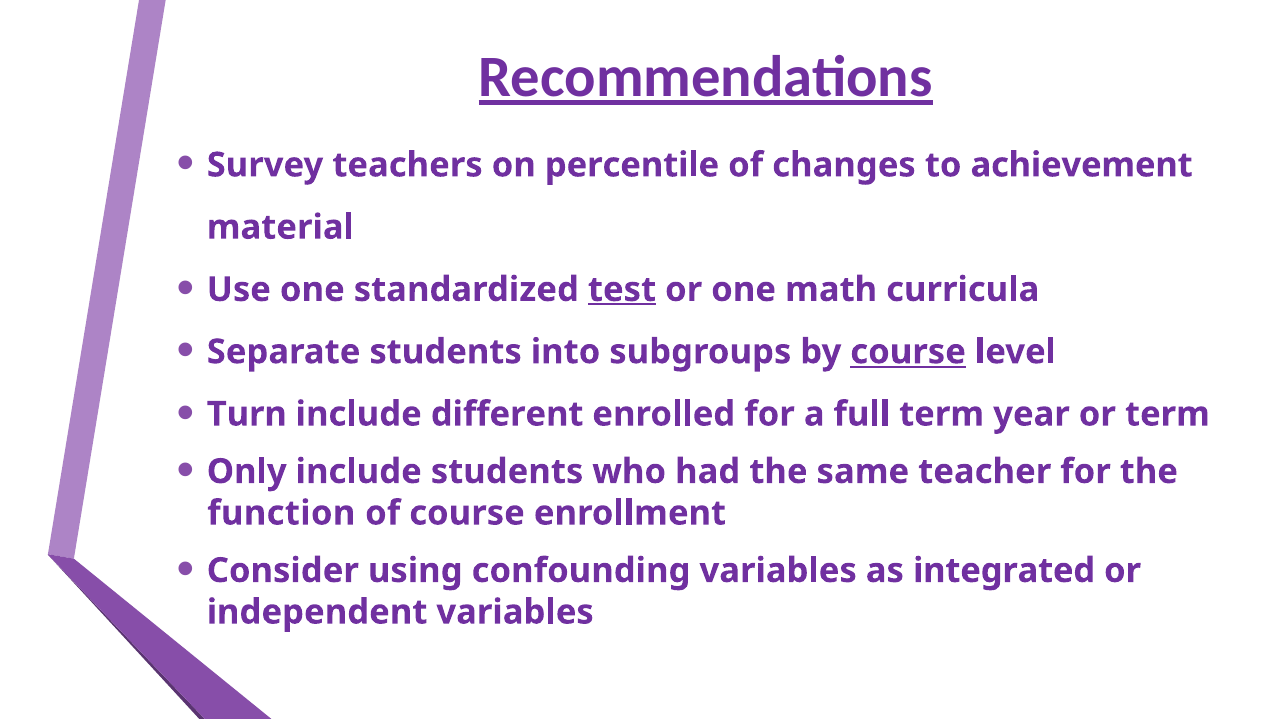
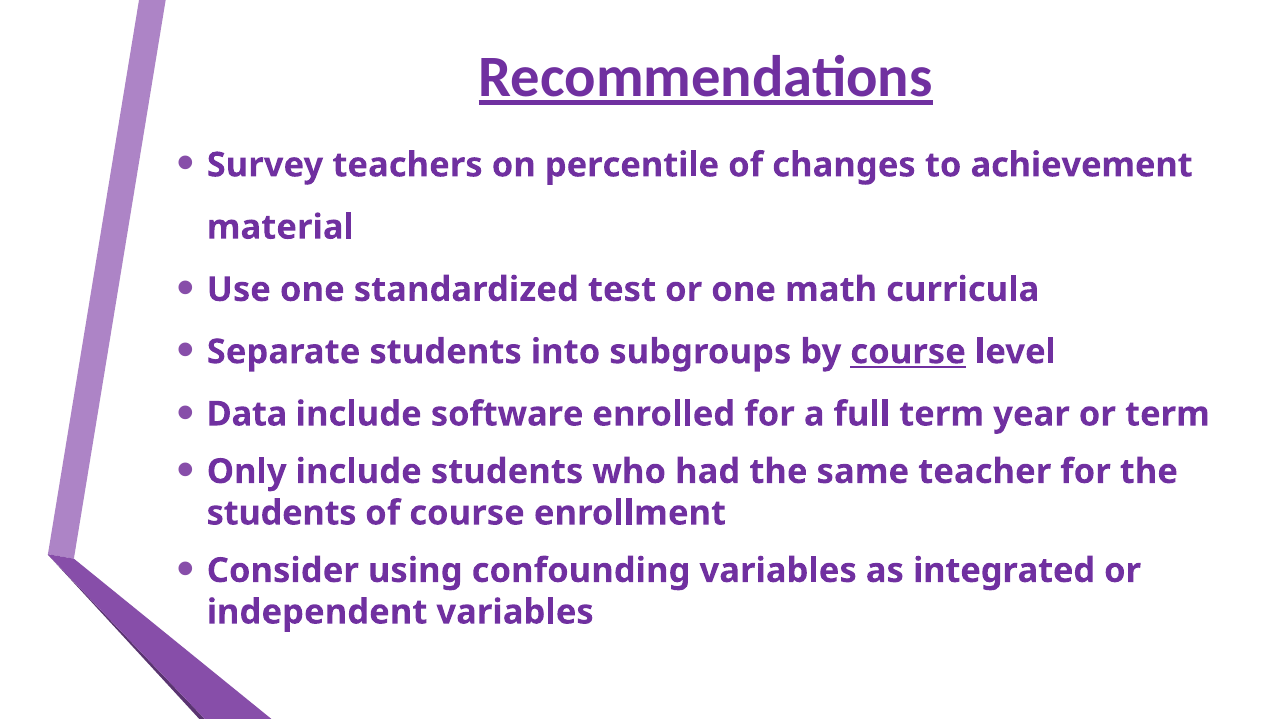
test underline: present -> none (622, 290)
Turn: Turn -> Data (247, 414)
different: different -> software (507, 414)
function: function -> students (282, 513)
